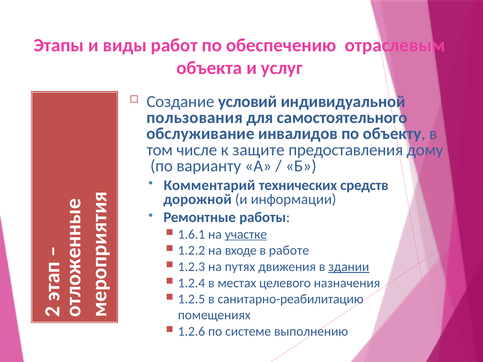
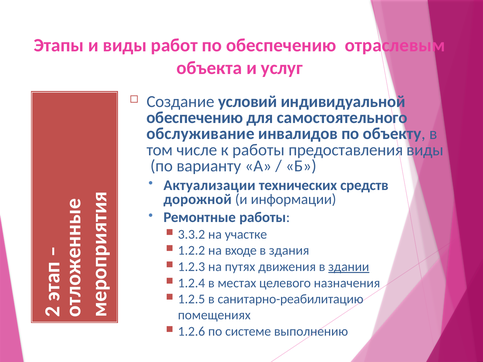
пользования: пользования -> обеспечению (195, 118)
к защите: защите -> работы (258, 150)
предоставления дому: дому -> виды (425, 150)
Комментарий: Комментарий -> Актуализации (209, 185)
1.6.1: 1.6.1 -> 3.3.2 (191, 234)
участке underline: present -> none (246, 234)
работе: работе -> здания (289, 251)
